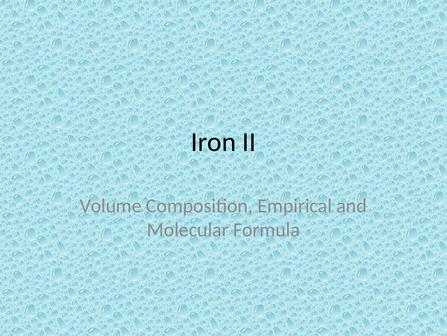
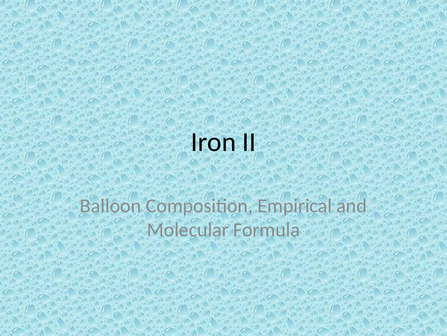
Volume: Volume -> Balloon (111, 206)
